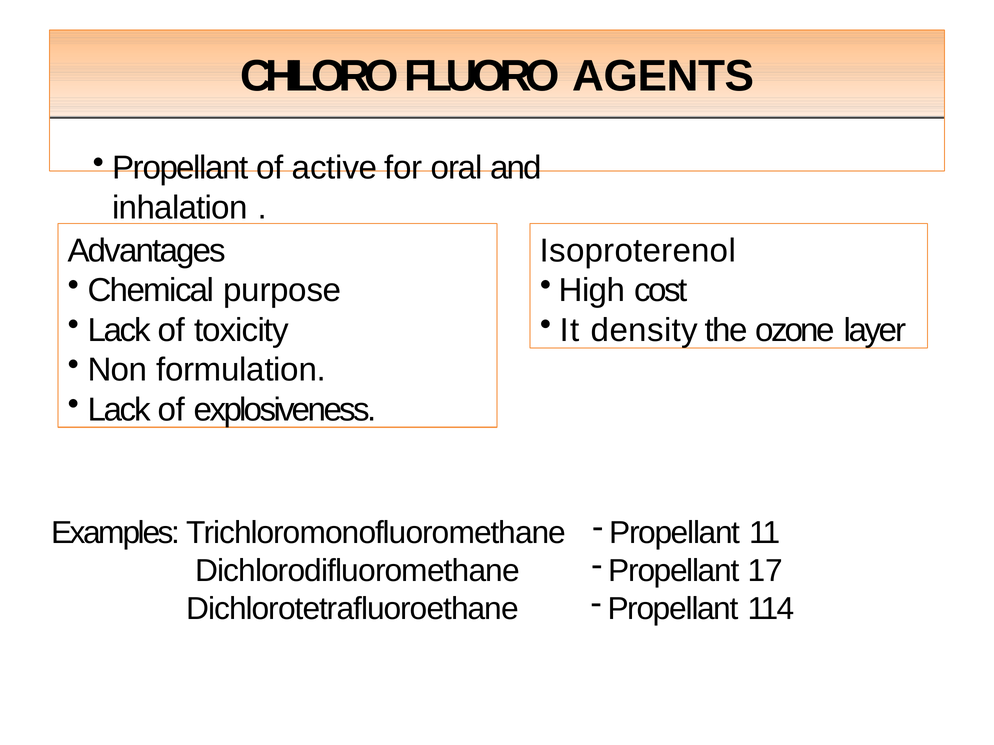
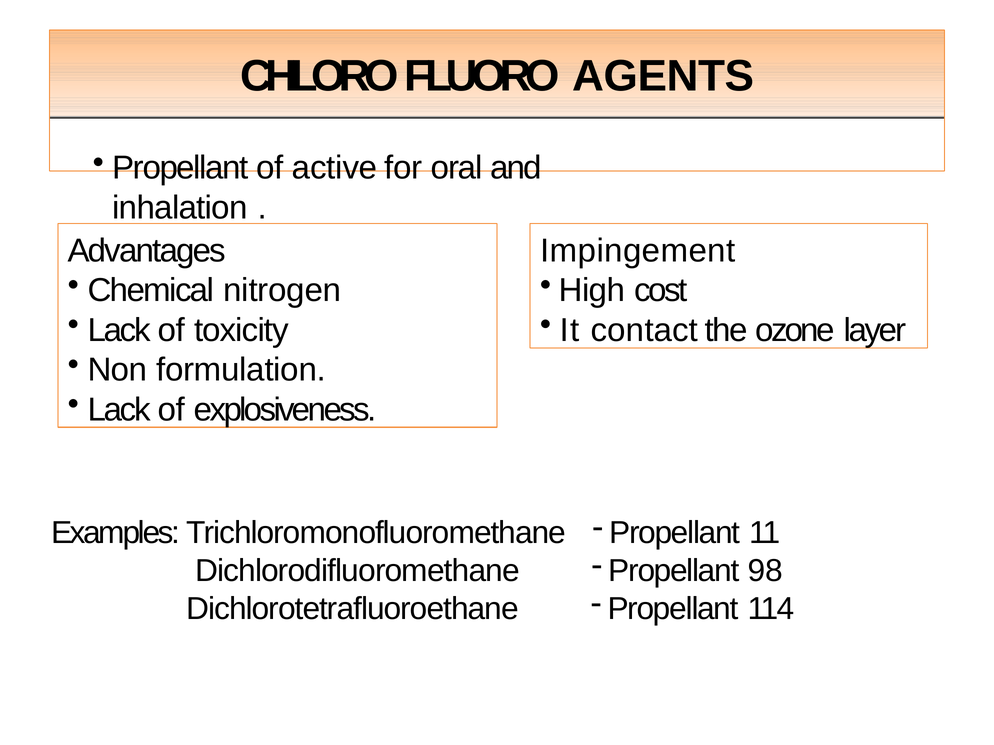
Isoproterenol: Isoproterenol -> Impingement (638, 251)
purpose: purpose -> nitrogen (282, 291)
density: density -> contact (644, 331)
17: 17 -> 98 (765, 571)
